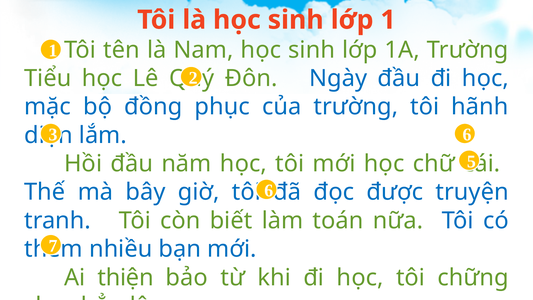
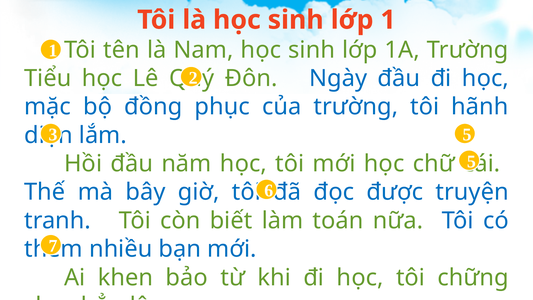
6: 6 -> 5 (467, 135)
thiện: thiện -> khen (125, 277)
